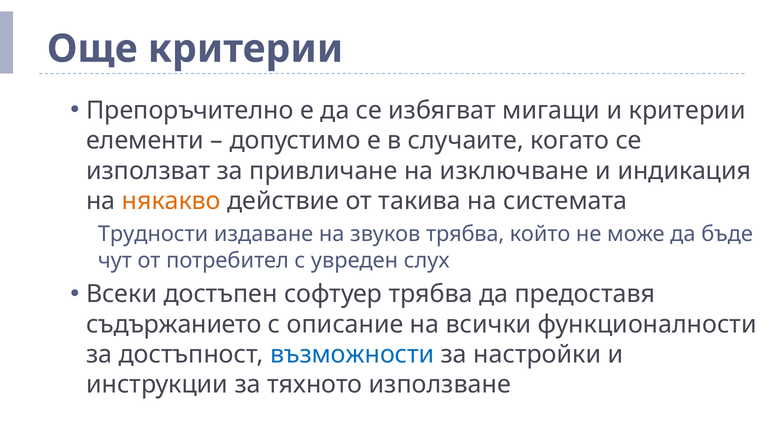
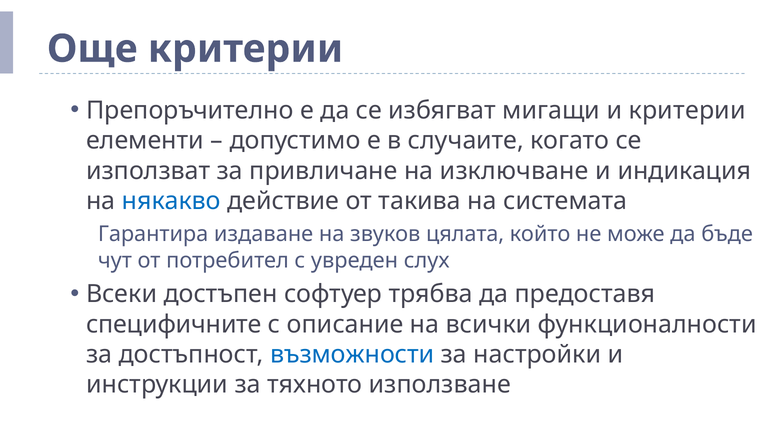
някакво colour: orange -> blue (171, 201)
Трудности: Трудности -> Гарантира (153, 234)
звуков трябва: трябва -> цялата (465, 234)
съдържанието: съдържанието -> специфичните (174, 324)
